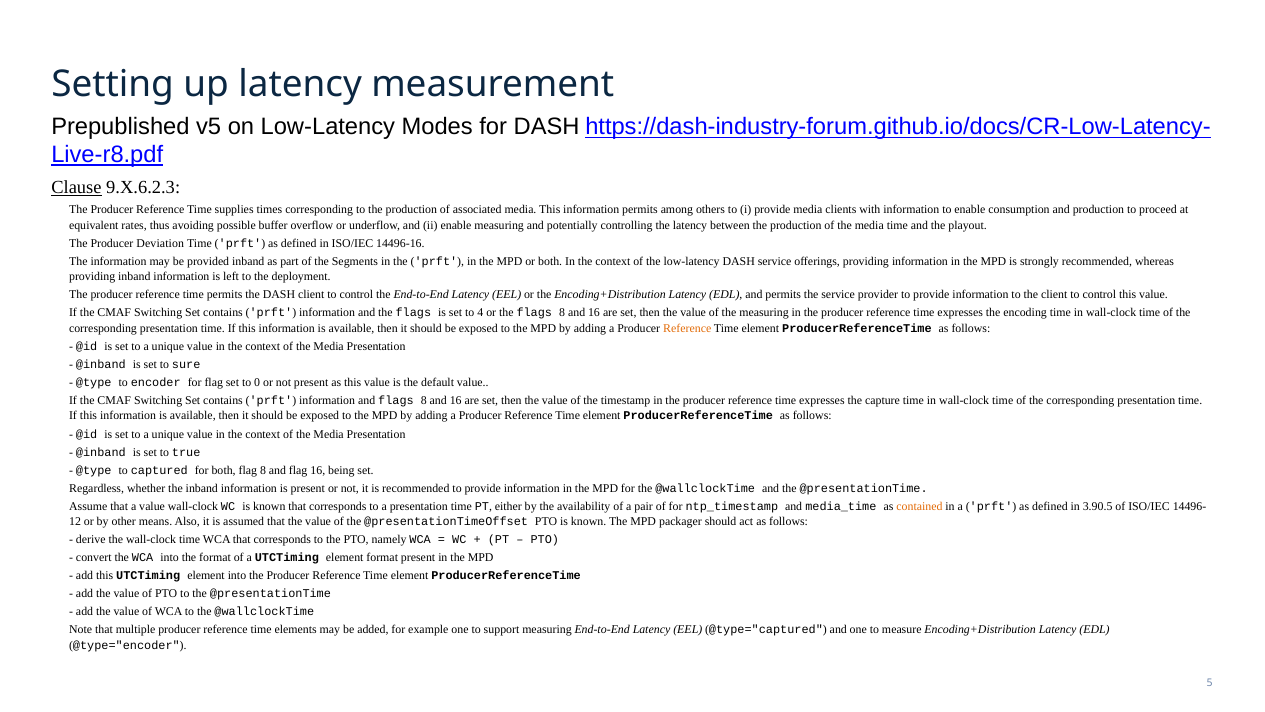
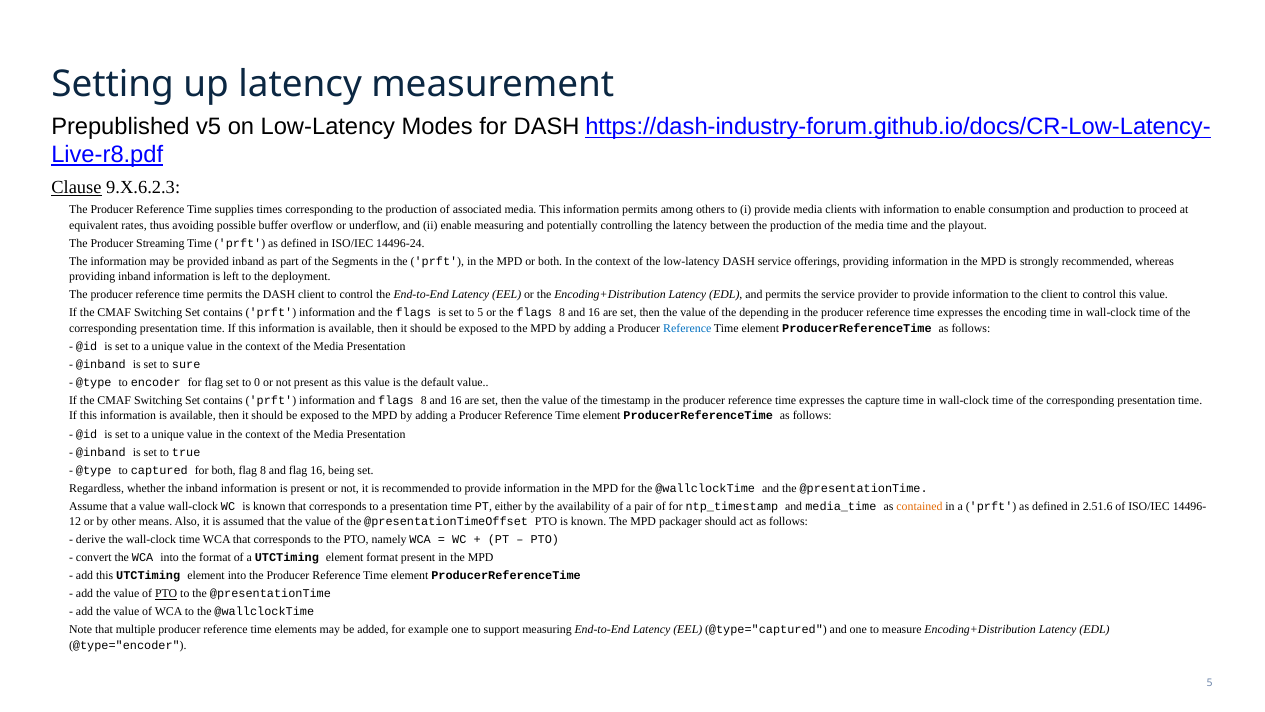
Deviation: Deviation -> Streaming (160, 243)
14496-16: 14496-16 -> 14496-24 (400, 243)
to 4: 4 -> 5 (480, 313)
the measuring: measuring -> depending (764, 313)
Reference colour: orange -> blue (687, 328)
3.90.5: 3.90.5 -> 2.51.6 (1098, 506)
PTO underline: none -> present (166, 594)
